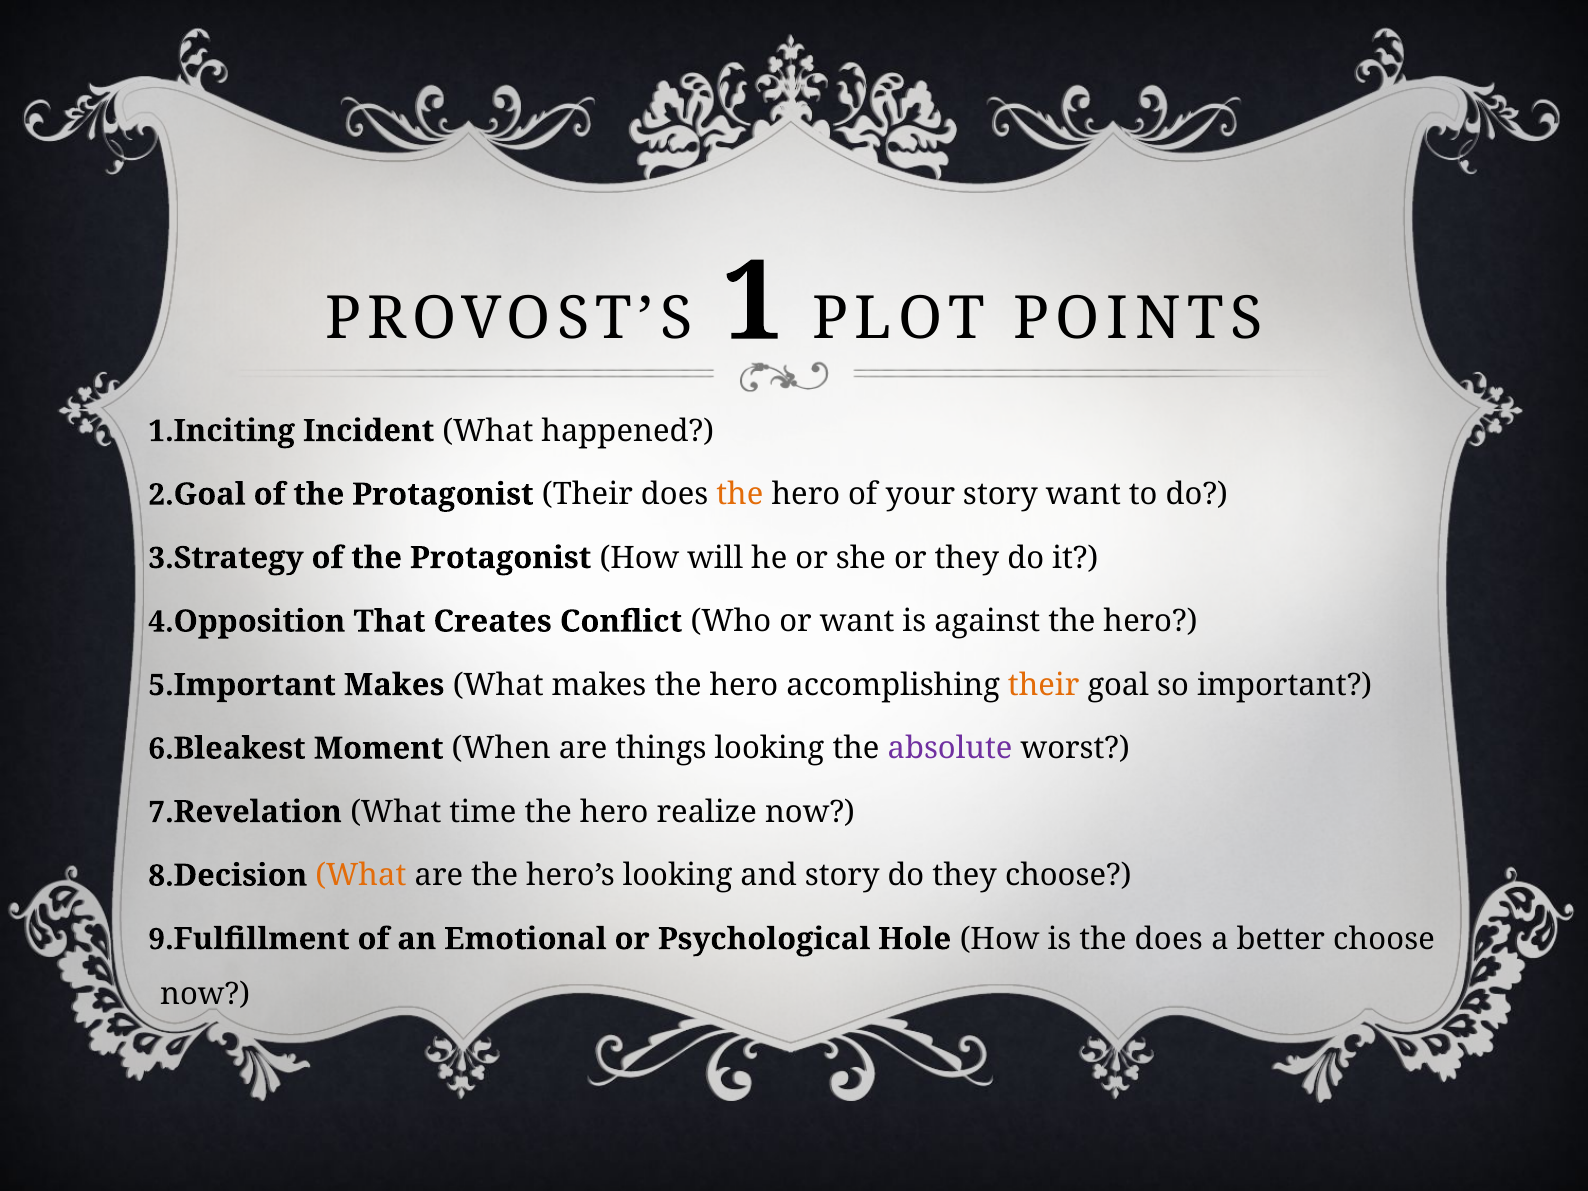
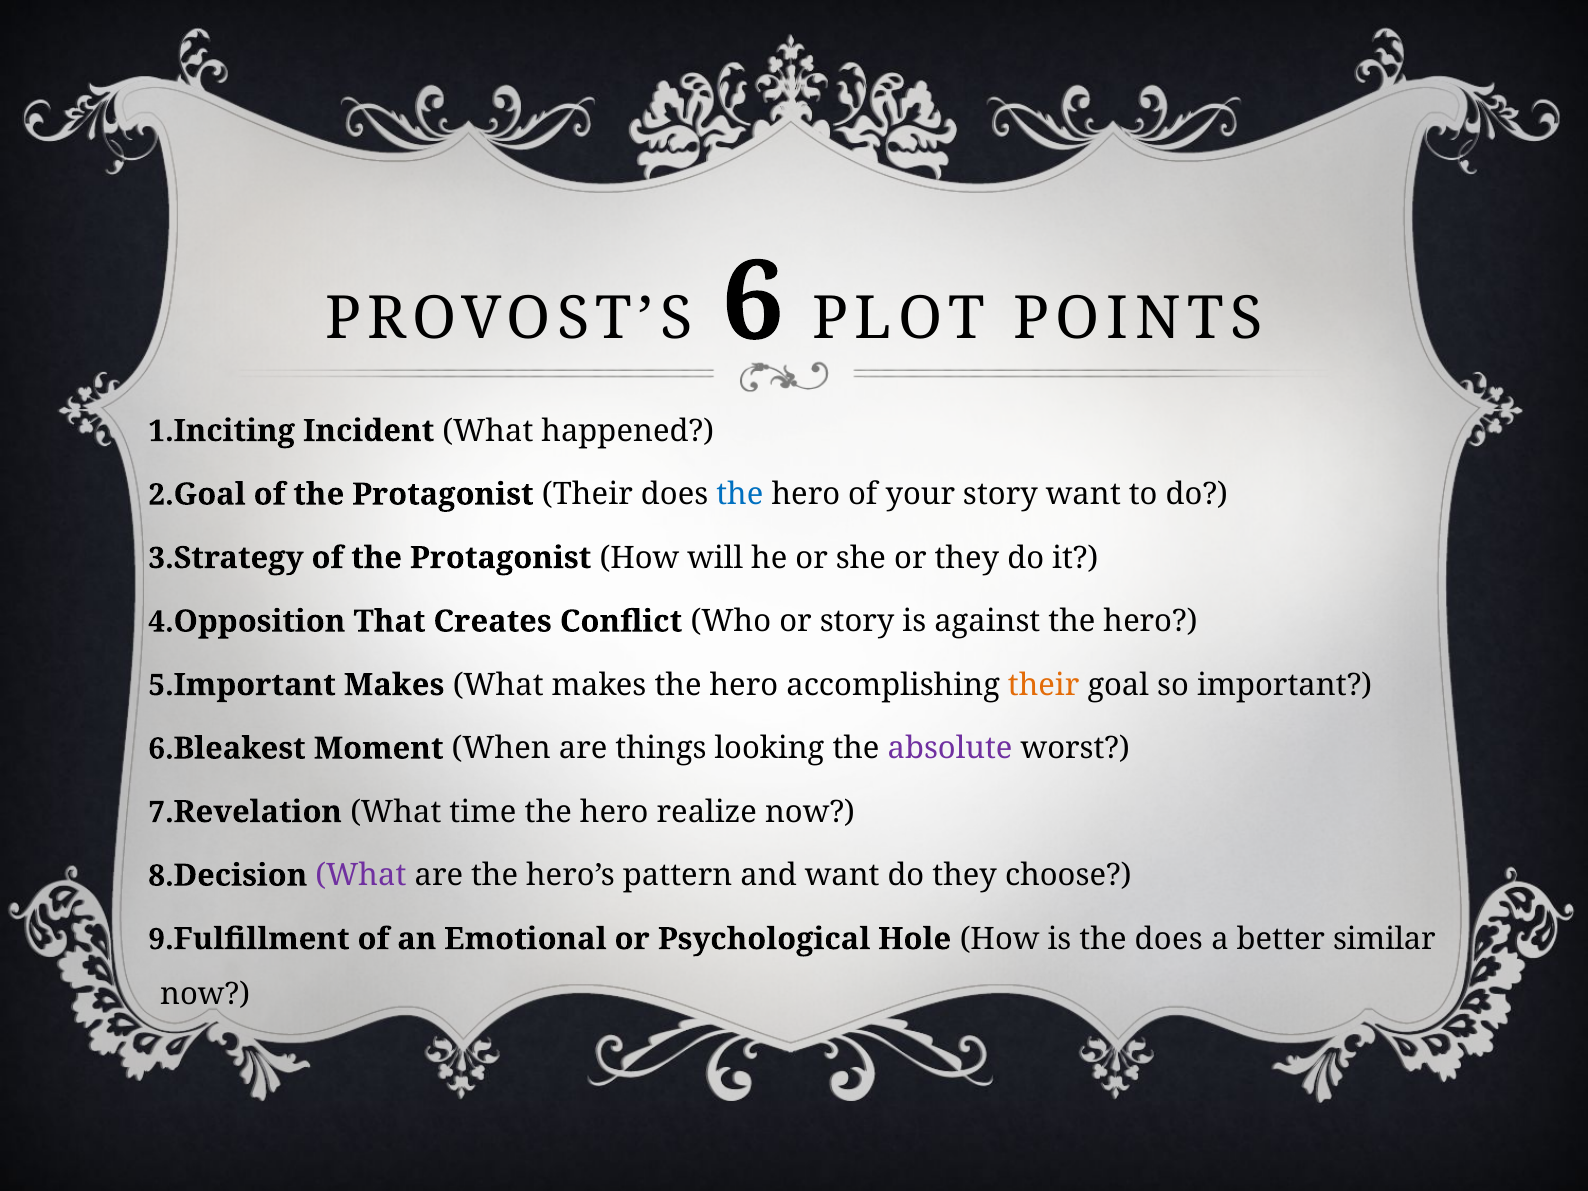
1: 1 -> 6 (753, 302)
the colour: orange -> blue (740, 494)
or want: want -> story (857, 621)
What colour: orange -> purple (361, 876)
hero’s looking: looking -> pattern (678, 876)
and story: story -> want (842, 876)
better choose: choose -> similar (1384, 939)
